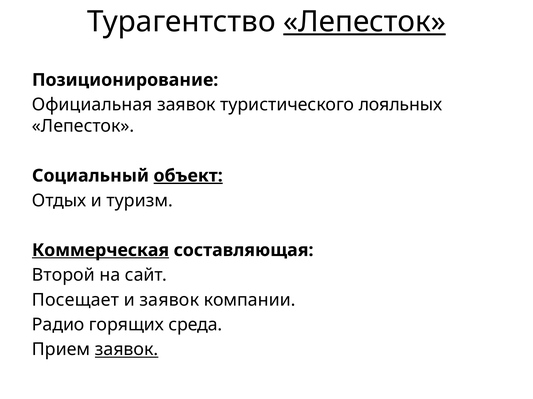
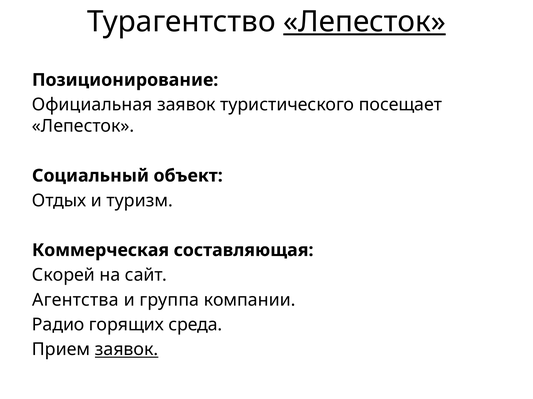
лояльных: лояльных -> посещает (400, 105)
объект underline: present -> none (188, 176)
Коммерческая underline: present -> none (101, 251)
Второй: Второй -> Скорей (63, 276)
Посещает: Посещает -> Агентства (75, 300)
и заявок: заявок -> группа (169, 300)
